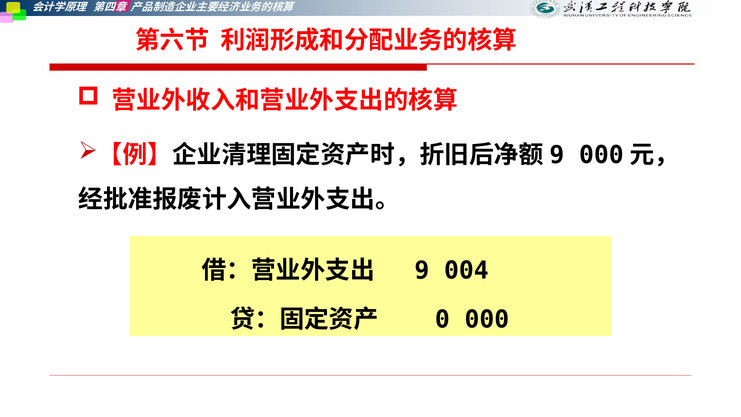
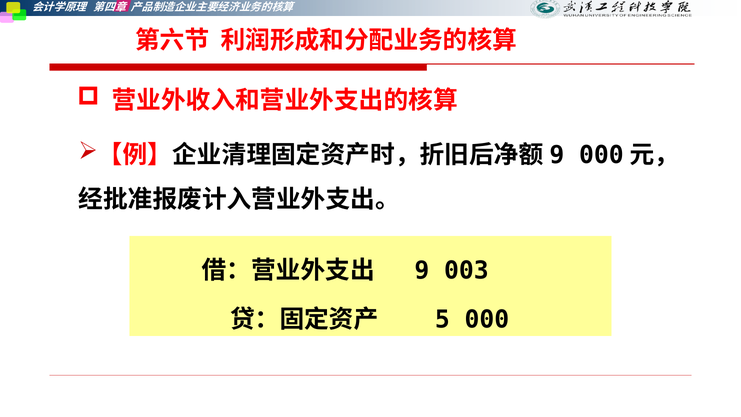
004: 004 -> 003 (466, 270)
0: 0 -> 5 (442, 320)
